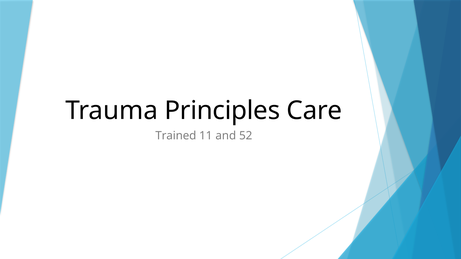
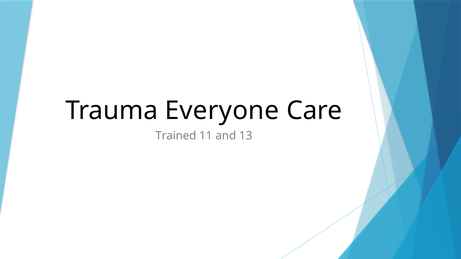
Principles: Principles -> Everyone (222, 111)
52: 52 -> 13 (246, 136)
